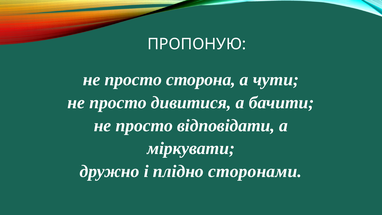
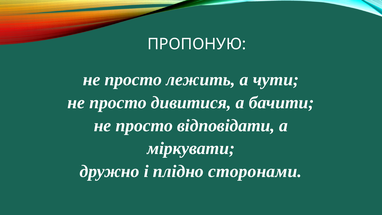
сторона: сторона -> лежить (201, 80)
